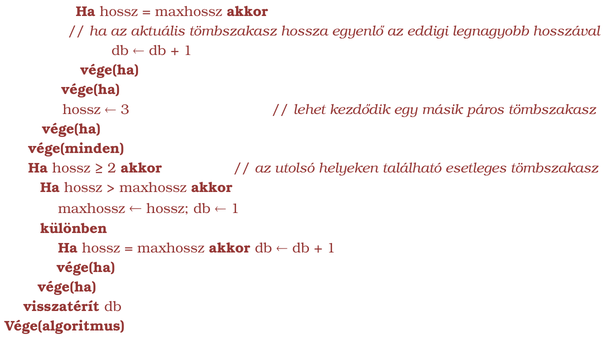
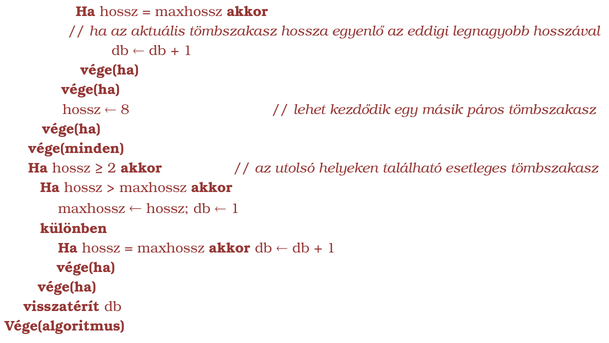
3: 3 -> 8 (125, 109)
